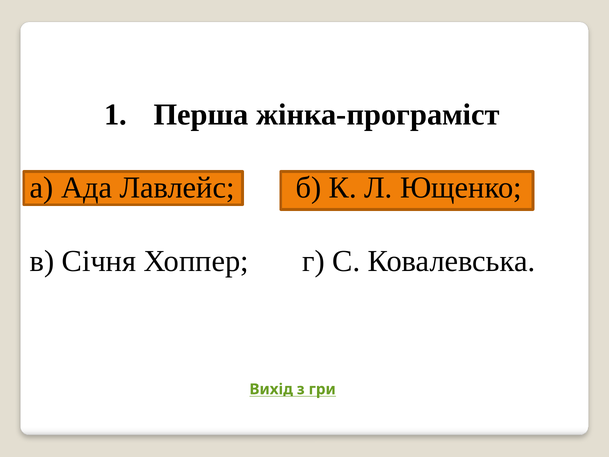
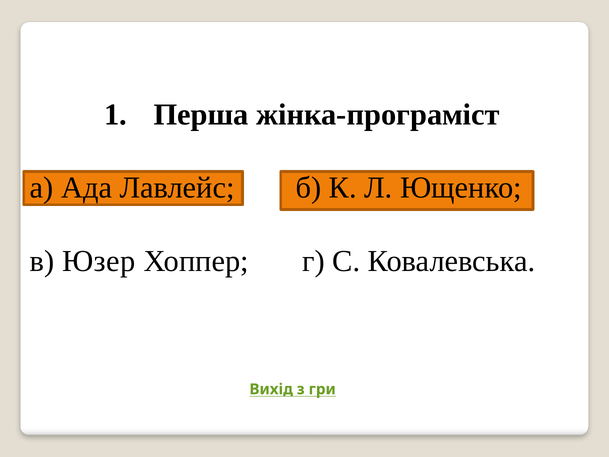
Січня: Січня -> Юзер (99, 261)
